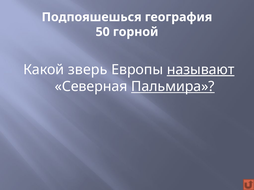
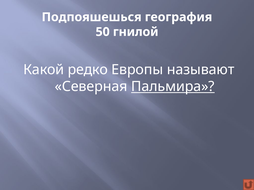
горной: горной -> гнилой (136, 32)
зверь: зверь -> редко (88, 70)
называют underline: present -> none (201, 70)
